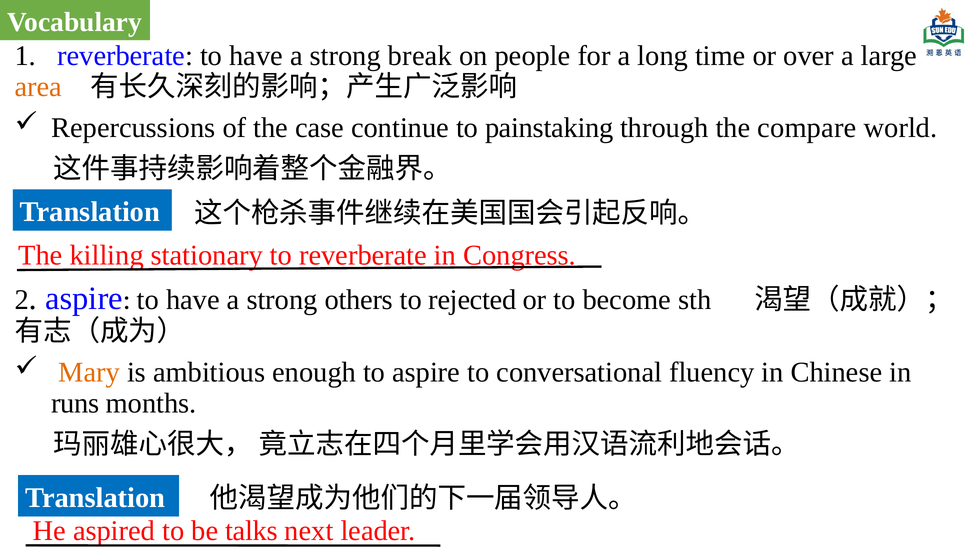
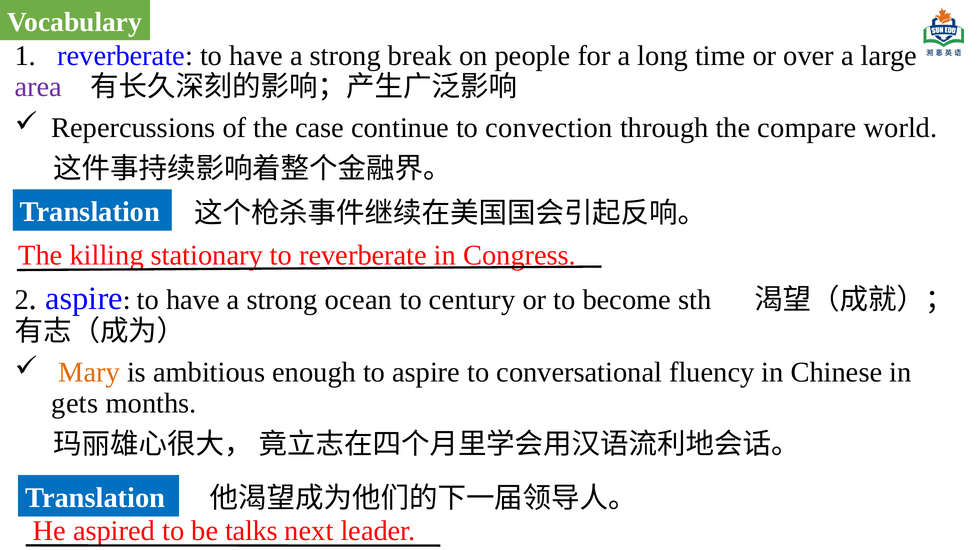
area colour: orange -> purple (38, 87)
painstaking: painstaking -> convection (549, 128)
others: others -> ocean (358, 300)
rejected: rejected -> century (472, 300)
runs: runs -> gets (75, 403)
